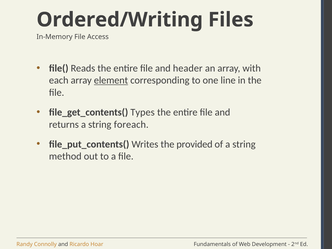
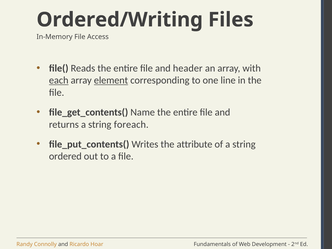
each underline: none -> present (59, 80)
Types: Types -> Name (143, 112)
provided: provided -> attribute (195, 144)
method: method -> ordered (65, 156)
